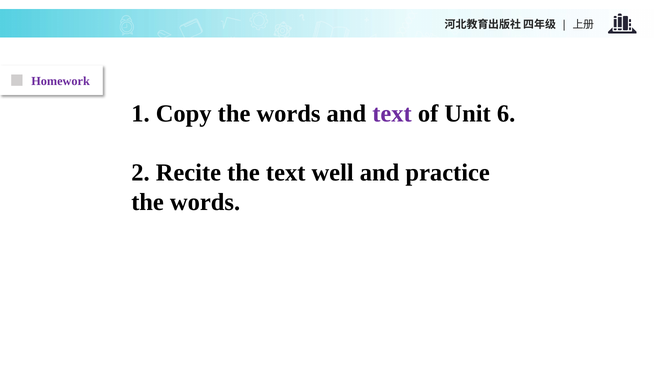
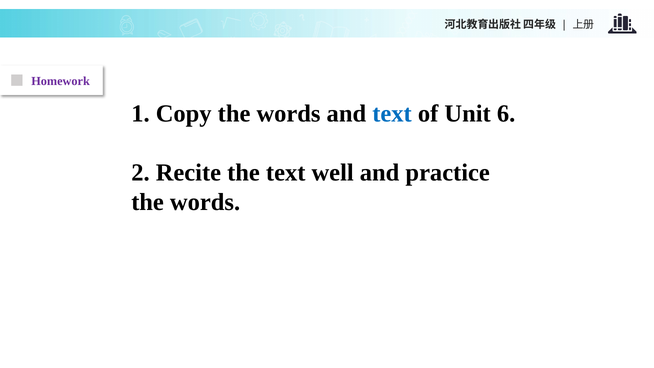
text colour: purple -> blue (392, 114)
